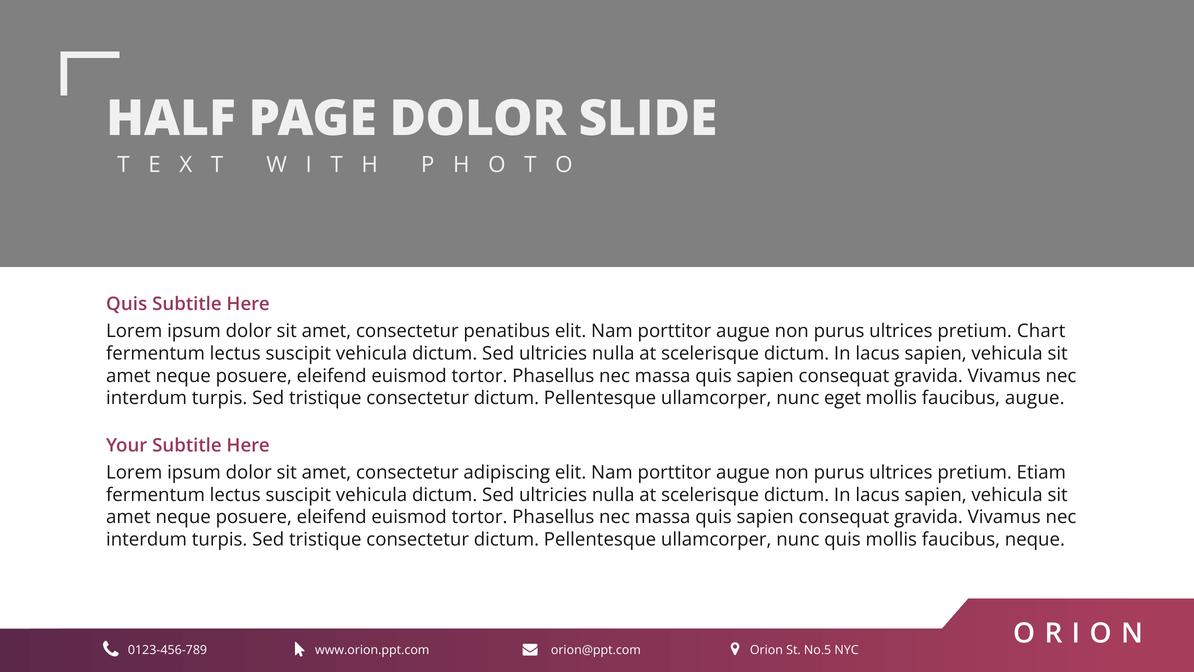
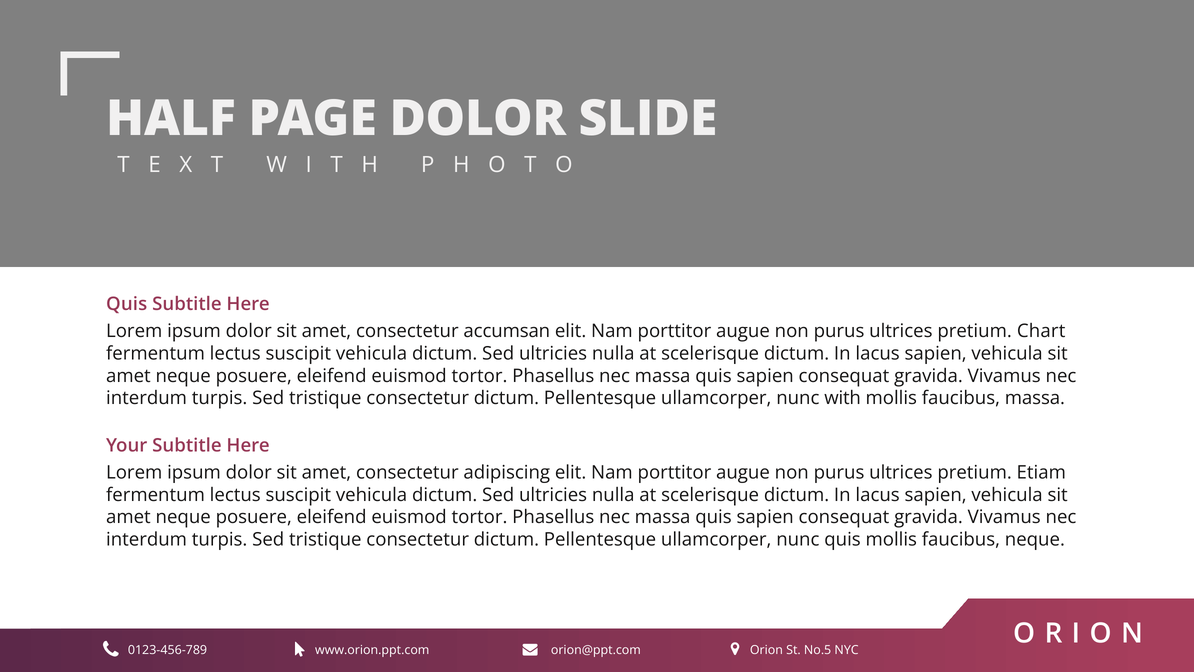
penatibus: penatibus -> accumsan (507, 331)
eget: eget -> with (843, 398)
faucibus augue: augue -> massa (1035, 398)
